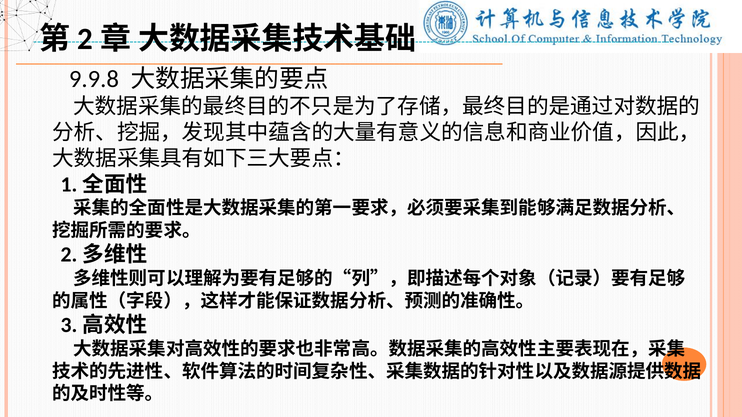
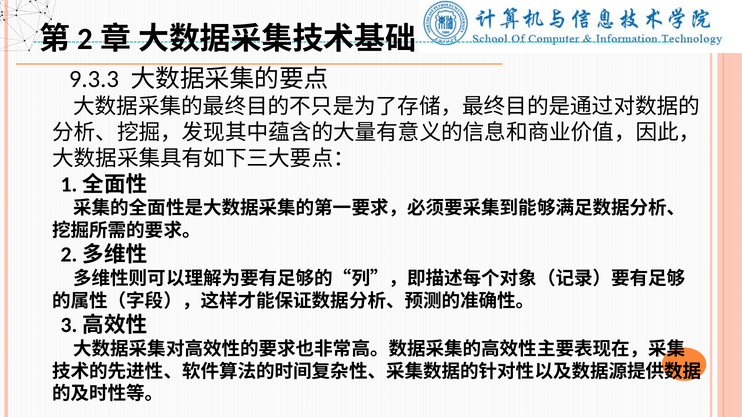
9.9.8: 9.9.8 -> 9.3.3 (94, 79)
